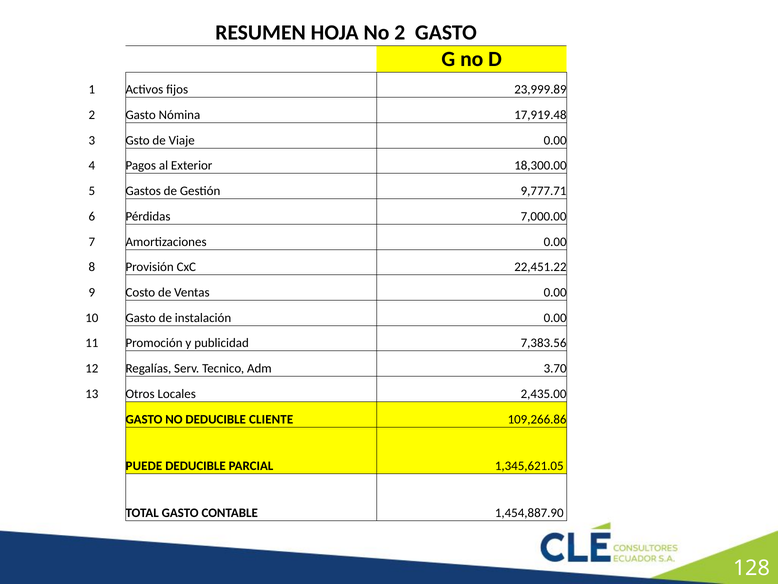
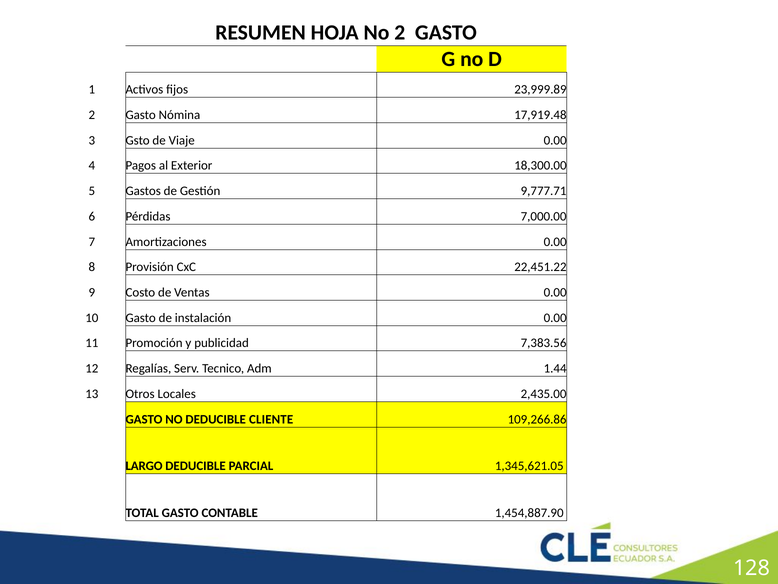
3.70: 3.70 -> 1.44 (555, 368)
PUEDE: PUEDE -> LARGO (144, 466)
